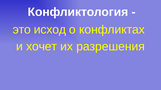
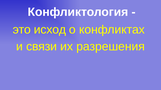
хочет: хочет -> связи (42, 47)
